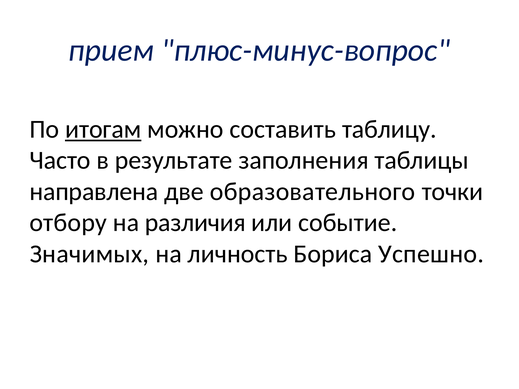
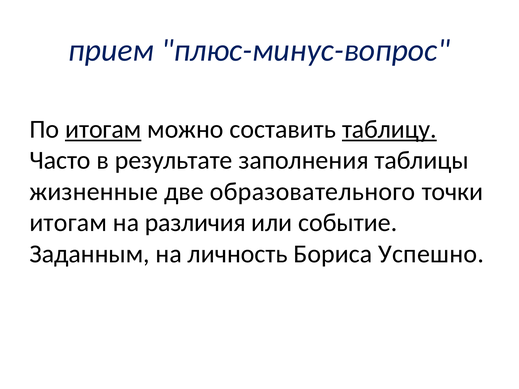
таблицу underline: none -> present (389, 129)
направлена: направлена -> жизненные (94, 192)
отбору: отбору -> итогам (68, 223)
Значимых: Значимых -> Заданным (90, 254)
